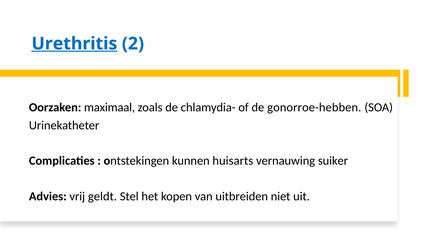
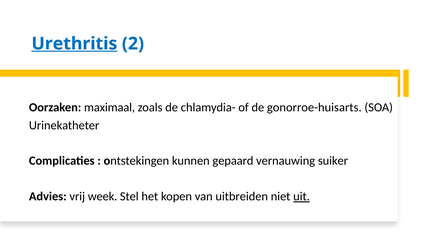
gonorroe-hebben: gonorroe-hebben -> gonorroe-huisarts (314, 108)
huisarts: huisarts -> gepaard (233, 161)
geldt: geldt -> week (103, 197)
uit underline: none -> present (302, 197)
